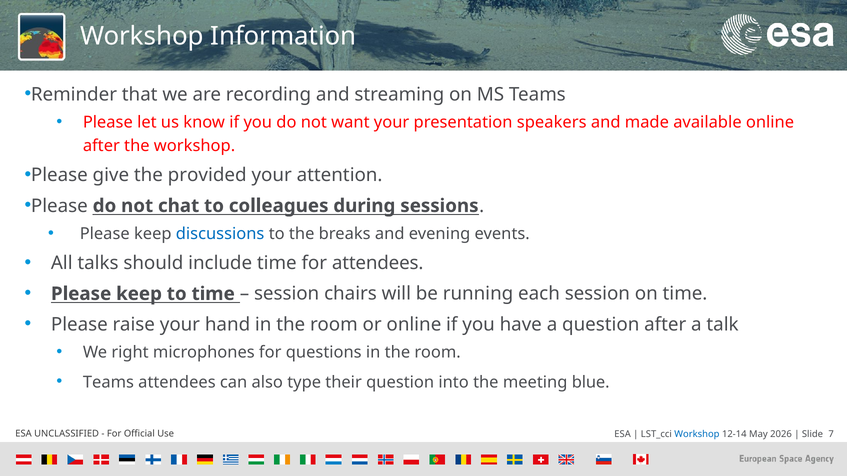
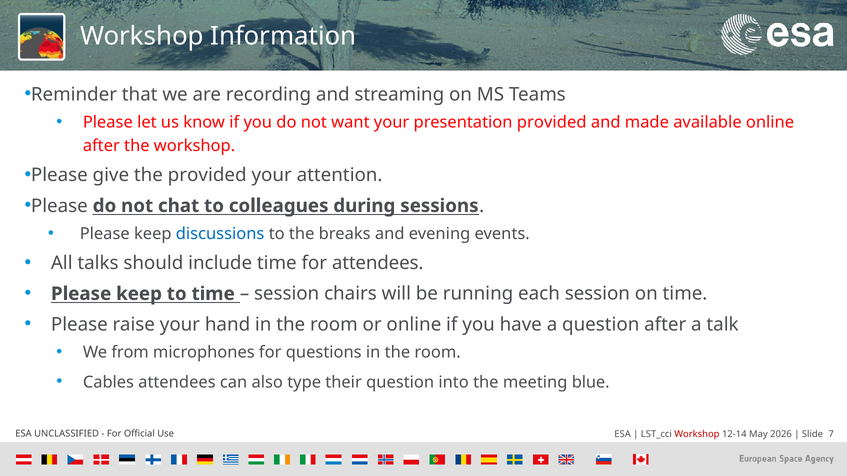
presentation speakers: speakers -> provided (552, 123)
right: right -> from (130, 353)
Teams: Teams -> Cables (108, 383)
Workshop colour: blue -> red (697, 435)
